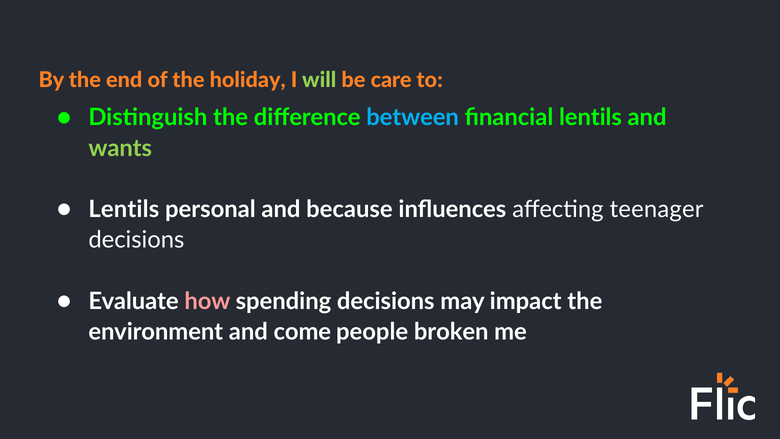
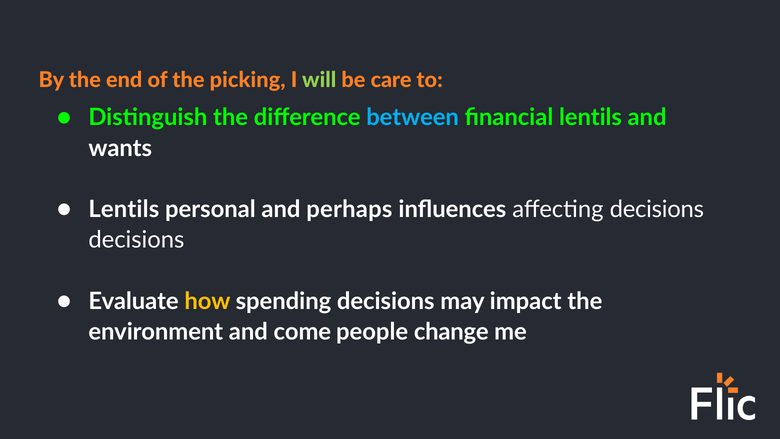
holiday: holiday -> picking (248, 80)
wants colour: light green -> white (120, 148)
because: because -> perhaps (349, 209)
affecting teenager: teenager -> decisions (657, 209)
how colour: pink -> yellow (207, 301)
broken: broken -> change (451, 332)
